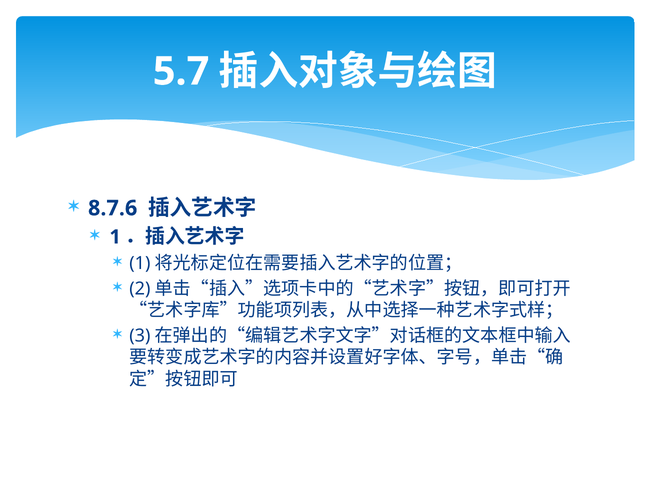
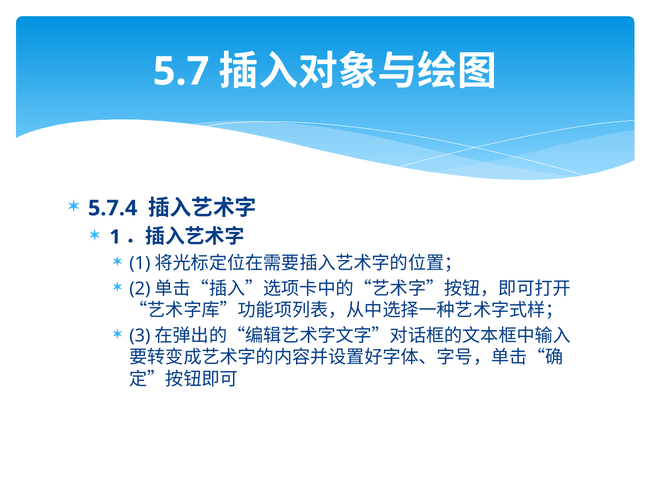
8.7.6: 8.7.6 -> 5.7.4 (113, 208)
